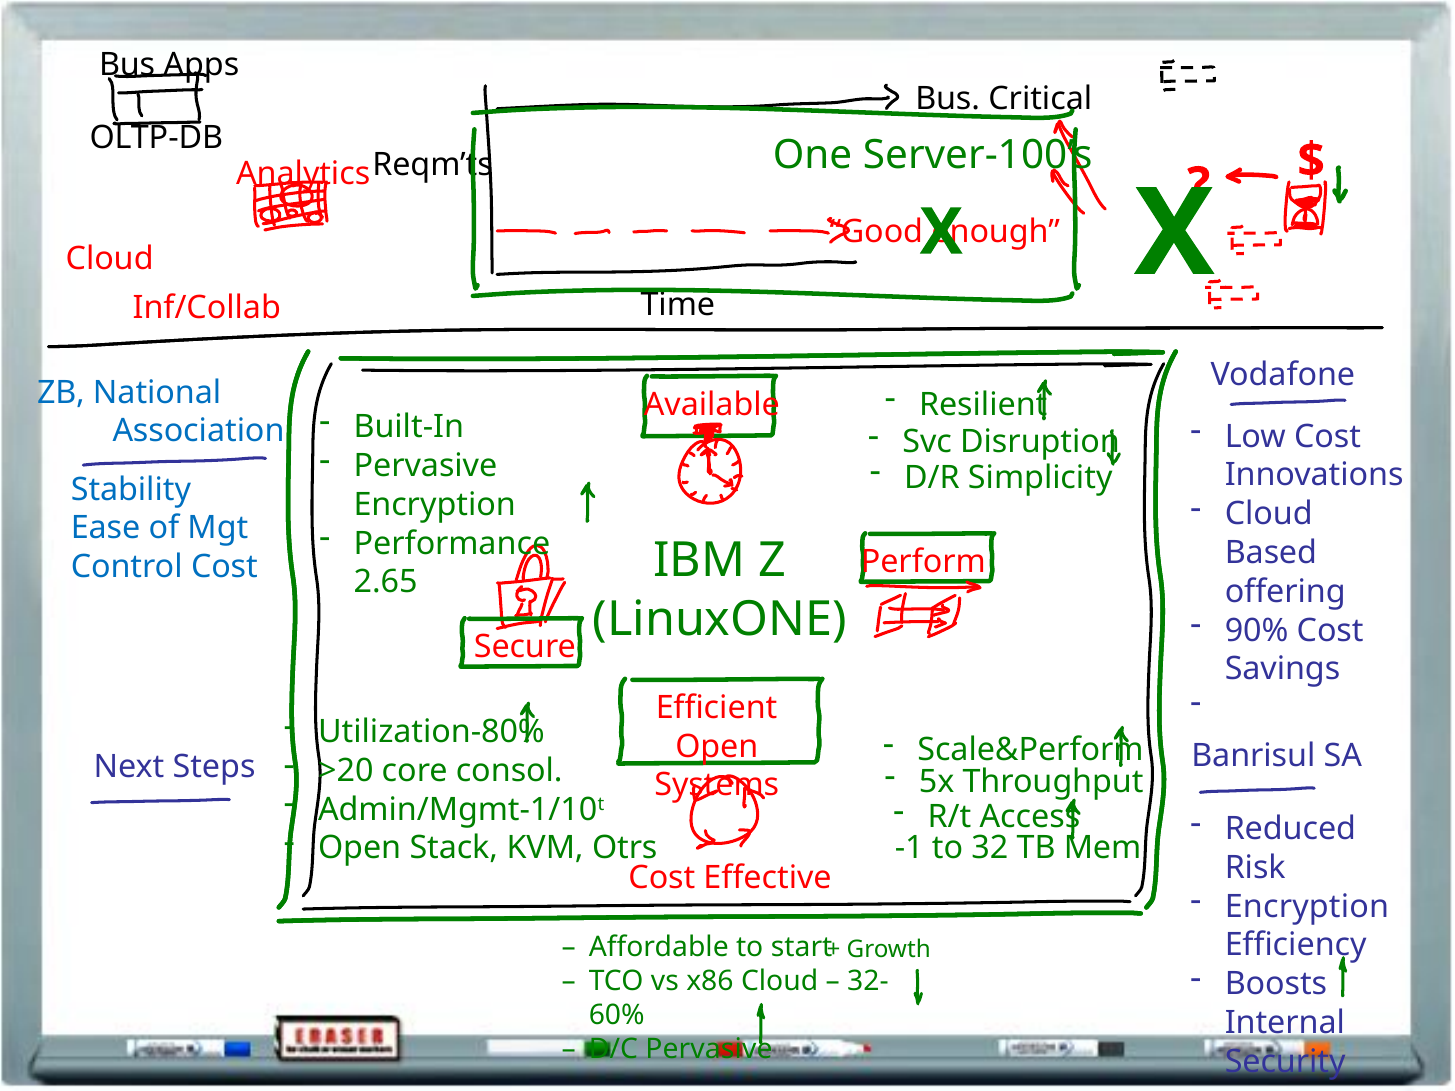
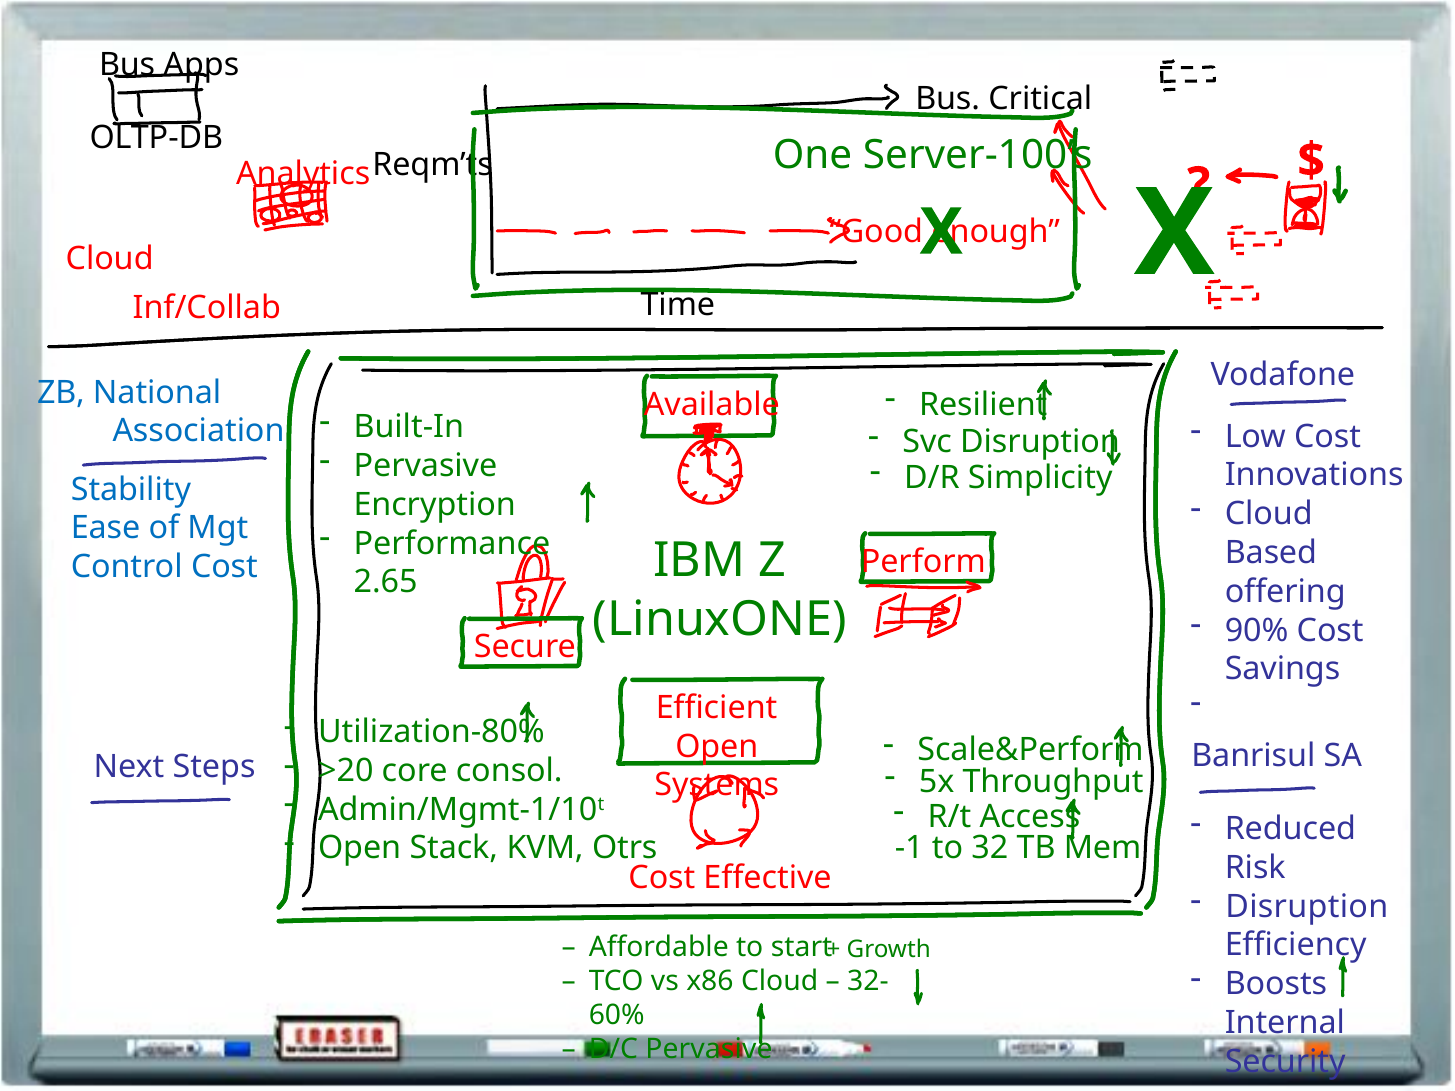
Encryption: Encryption -> Disruption (1307, 907)
